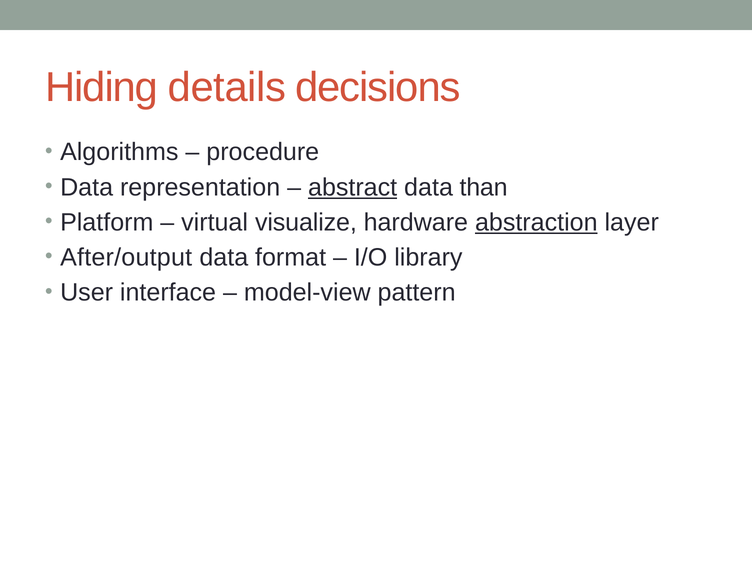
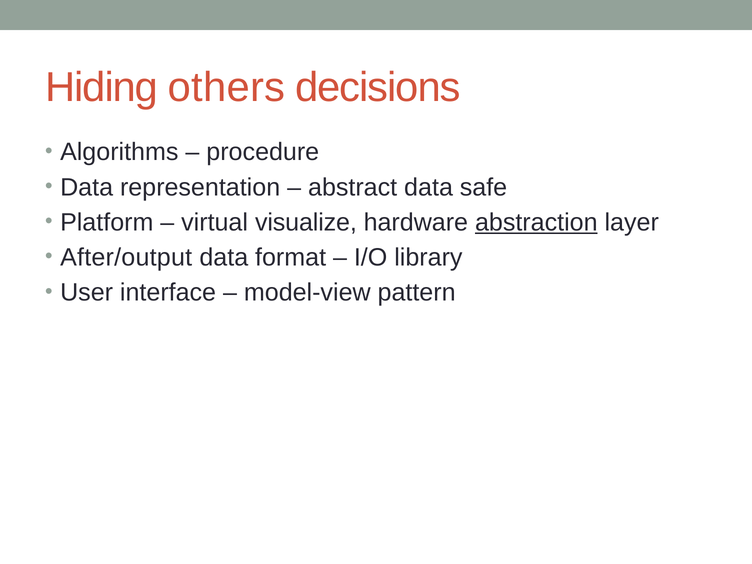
details: details -> others (226, 87)
abstract underline: present -> none (353, 187)
than: than -> safe (483, 187)
